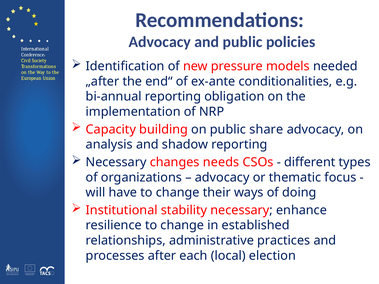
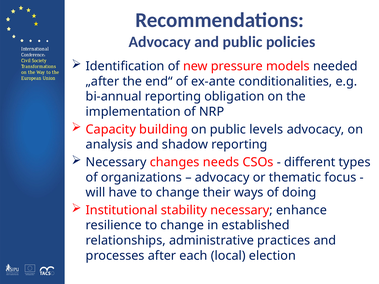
share: share -> levels (266, 129)
